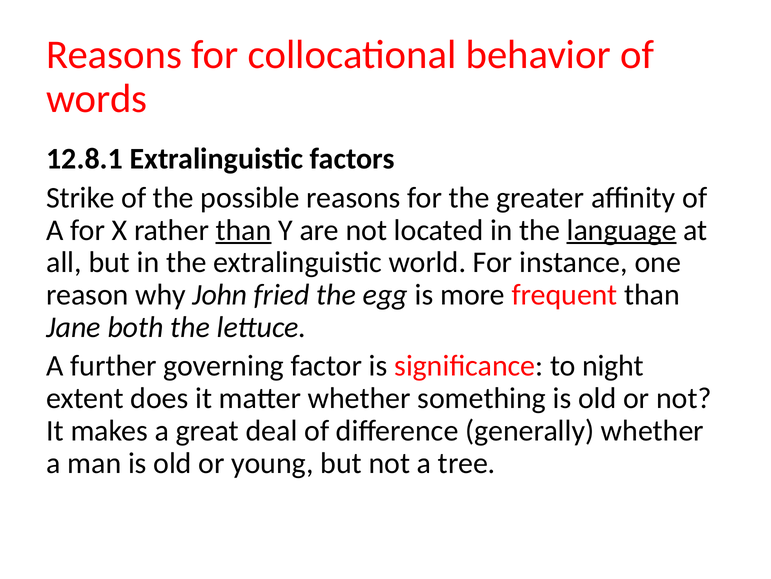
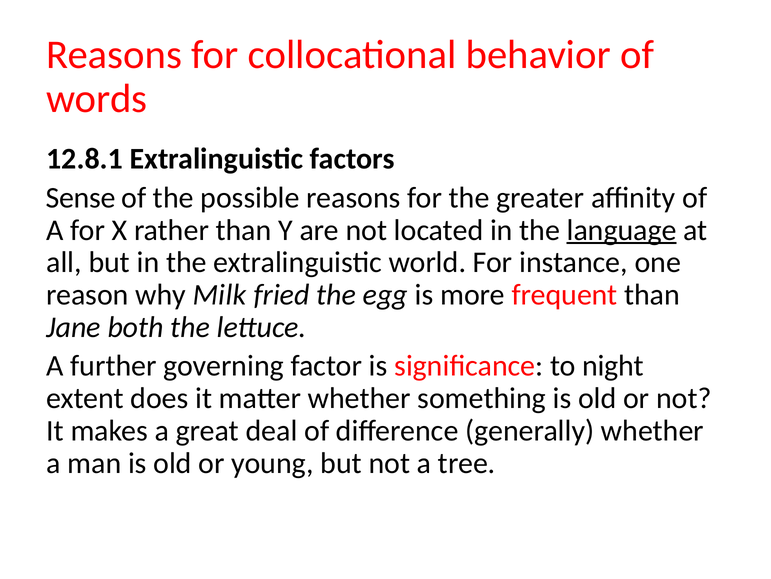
Strike: Strike -> Sense (81, 197)
than underline: present -> none (244, 230)
John: John -> Milk (219, 295)
